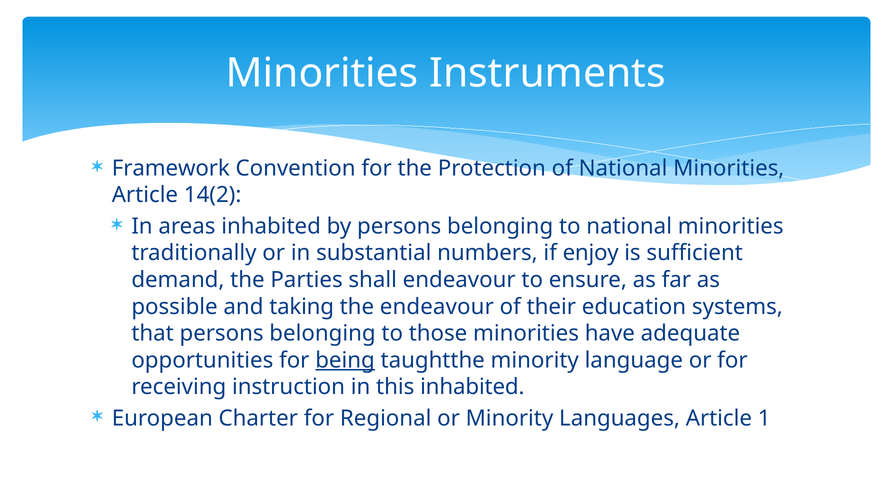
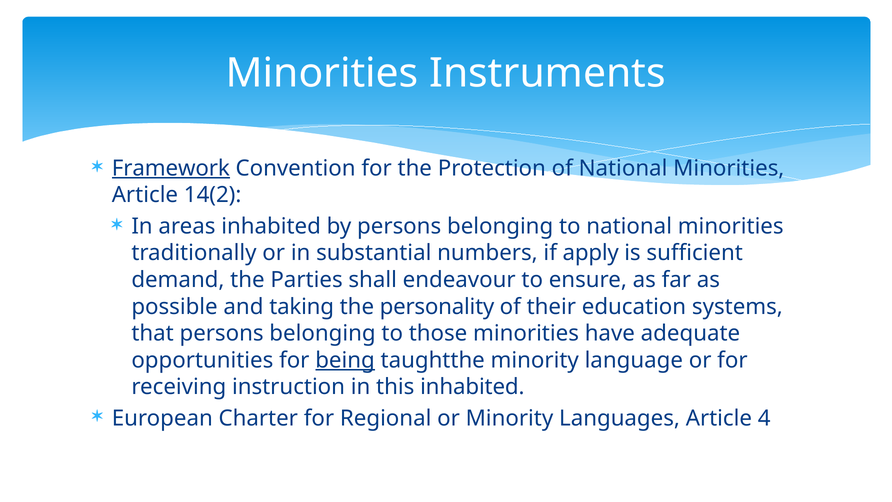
Framework underline: none -> present (171, 168)
enjoy: enjoy -> apply (591, 253)
the endeavour: endeavour -> personality (437, 306)
1: 1 -> 4 (764, 418)
